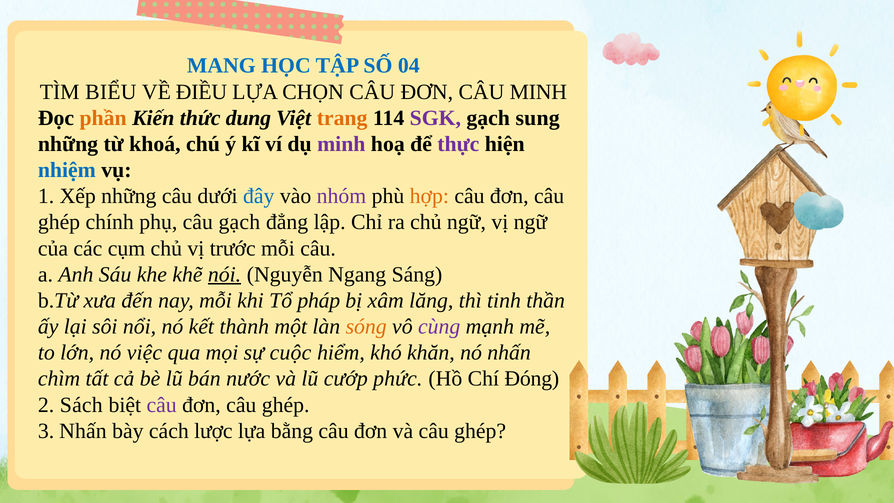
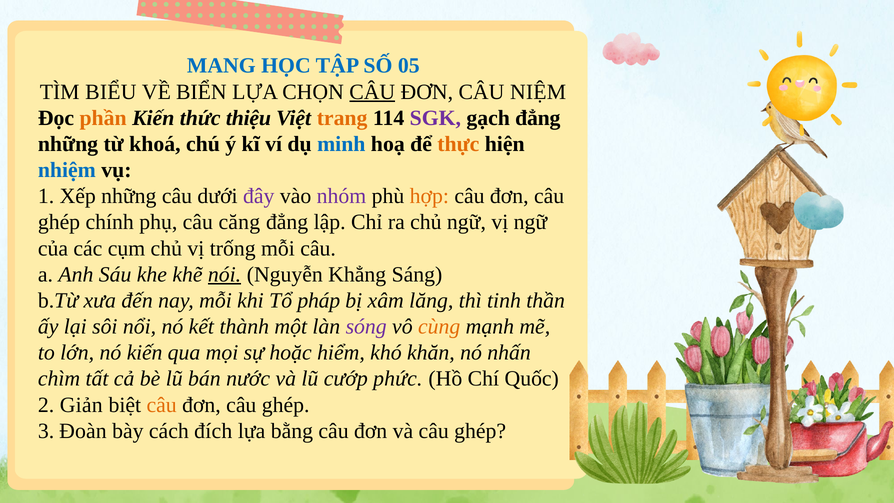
04: 04 -> 05 (409, 66)
ĐIỀU: ĐIỀU -> BIỂN (201, 92)
CÂU underline: none -> present (372, 92)
CÂU MINH: MINH -> NIỆM (538, 92)
dung: dung -> thiệu (248, 118)
gạch sung: sung -> đẳng (538, 118)
minh colour: purple -> blue (341, 144)
thực colour: purple -> orange (458, 144)
đây colour: blue -> purple (259, 196)
câu gạch: gạch -> căng (239, 222)
trước: trước -> trống (233, 248)
Ngang: Ngang -> Khẳng (357, 274)
sóng colour: orange -> purple (366, 327)
cùng colour: purple -> orange (439, 327)
nó việc: việc -> kiến (145, 353)
cuộc: cuộc -> hoặc (291, 353)
Đóng: Đóng -> Quốc (532, 379)
Sách: Sách -> Giản (81, 405)
câu colour: purple -> orange (162, 405)
3 Nhấn: Nhấn -> Đoàn (83, 431)
lược: lược -> đích (213, 431)
